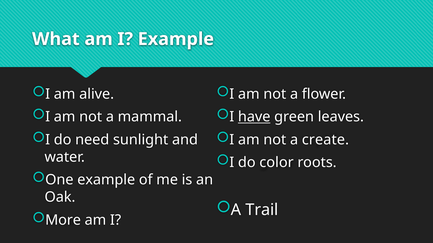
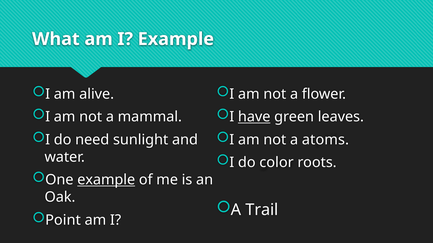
create: create -> atoms (325, 140)
example underline: none -> present (106, 180)
More: More -> Point (63, 220)
